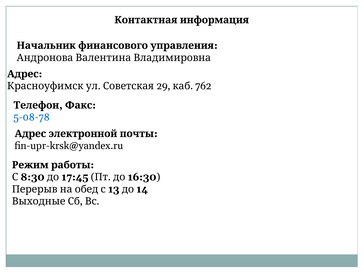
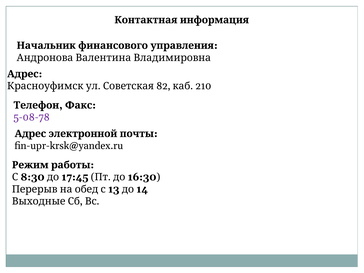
29: 29 -> 82 (163, 86)
762: 762 -> 210 (203, 86)
5-08-78 colour: blue -> purple (32, 117)
